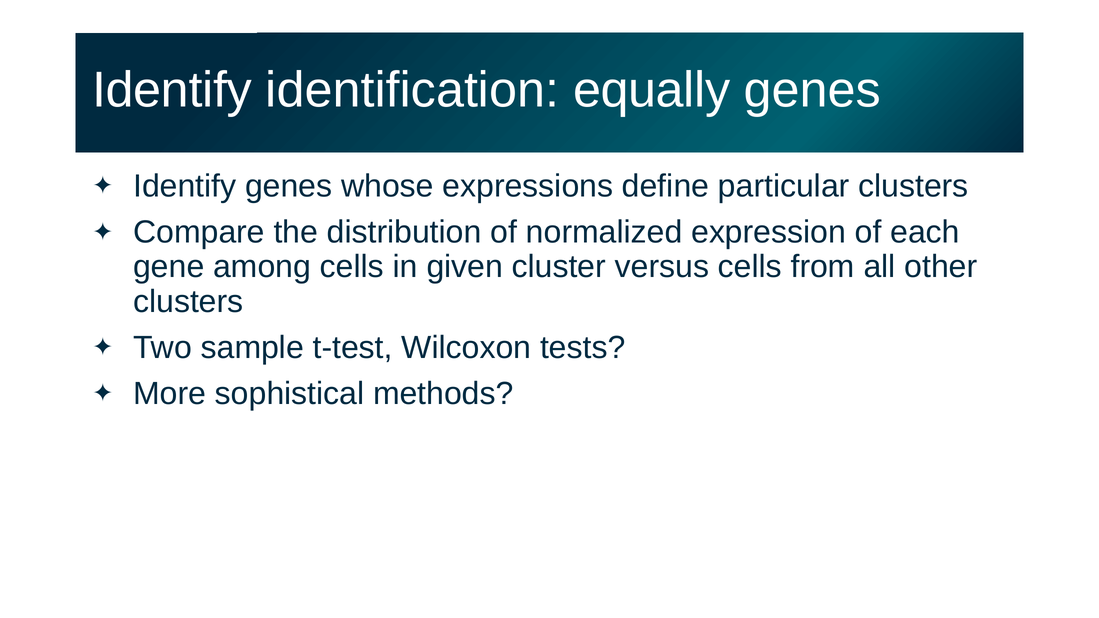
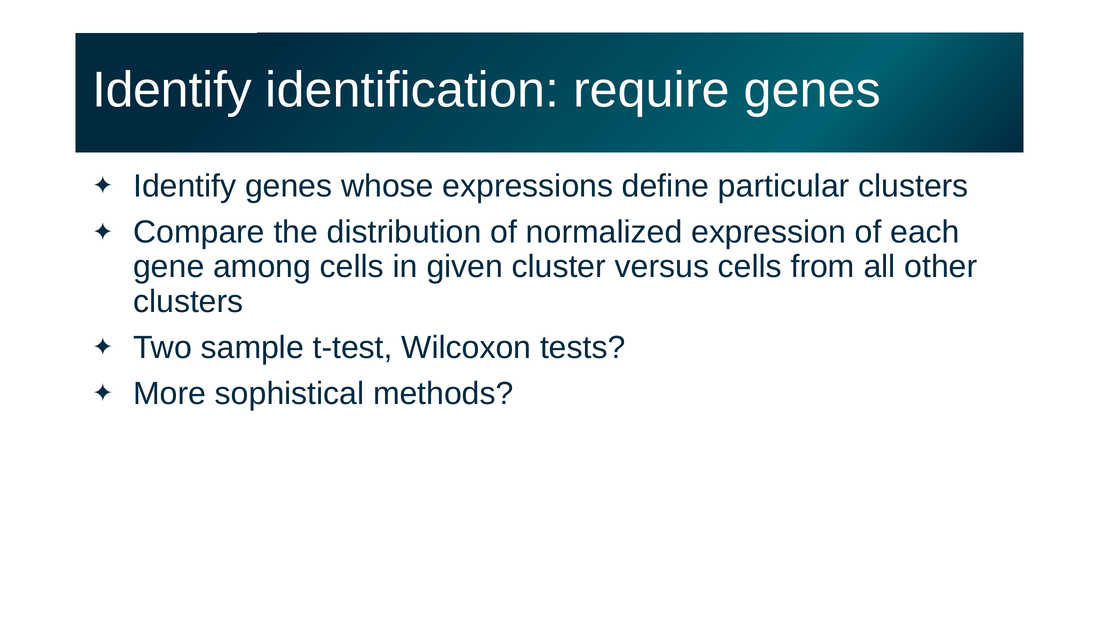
equally: equally -> require (651, 90)
